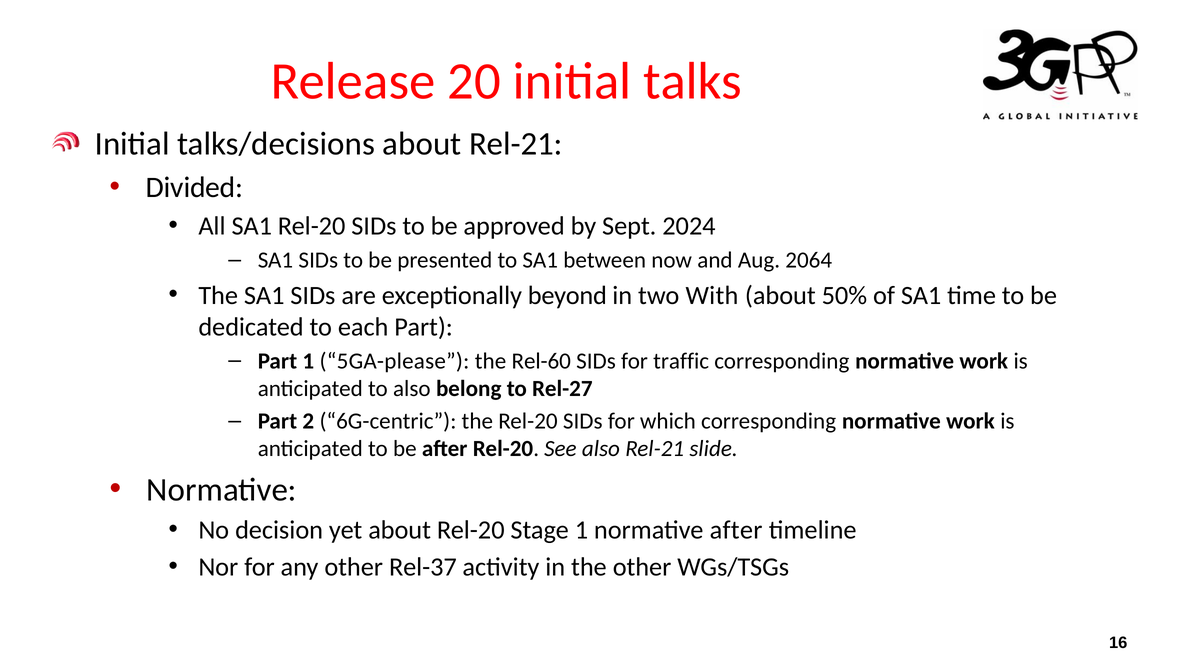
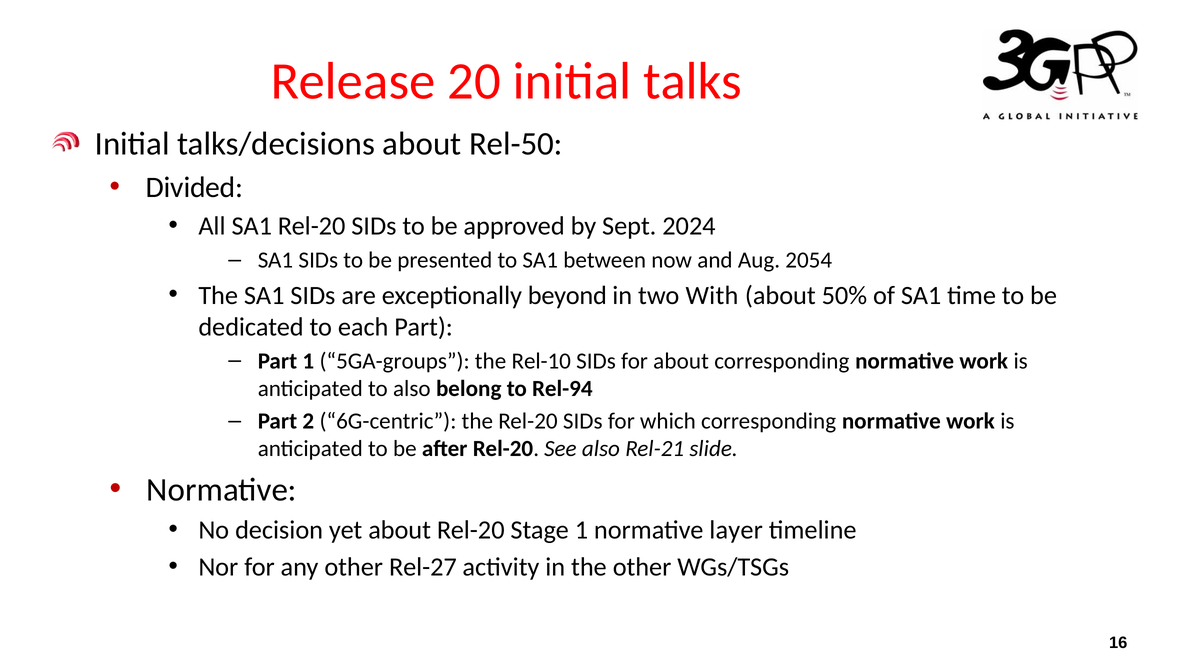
about Rel-21: Rel-21 -> Rel-50 (516, 144)
2064: 2064 -> 2054 (809, 260)
5GA-please: 5GA-please -> 5GA-groups (395, 361)
Rel-60: Rel-60 -> Rel-10 (541, 361)
for traffic: traffic -> about (681, 361)
Rel-27: Rel-27 -> Rel-94 (562, 389)
normative after: after -> layer (736, 530)
Rel-37: Rel-37 -> Rel-27 (423, 567)
